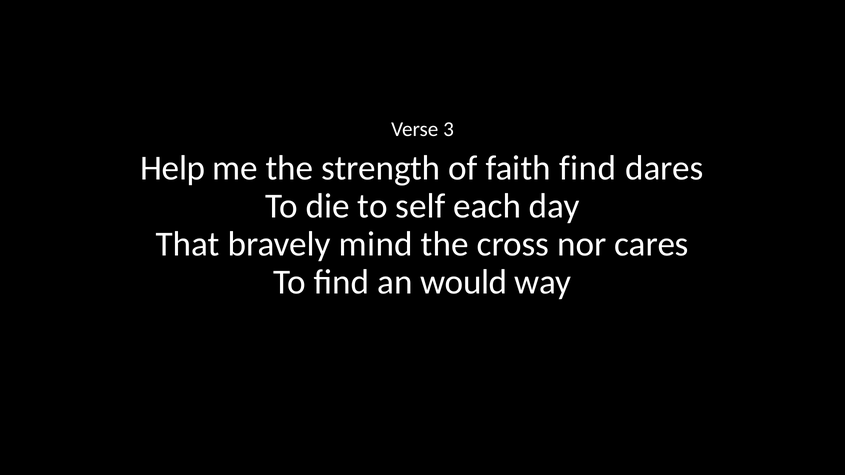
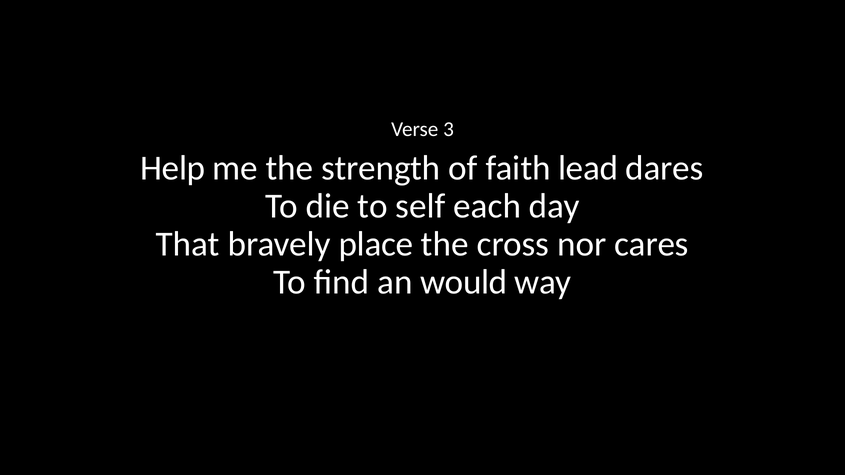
faith find: find -> lead (588, 168)
mind: mind -> place (376, 244)
